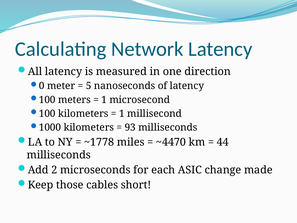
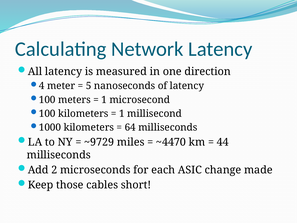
0: 0 -> 4 (42, 86)
93: 93 -> 64 (130, 127)
~1778: ~1778 -> ~9729 (99, 142)
